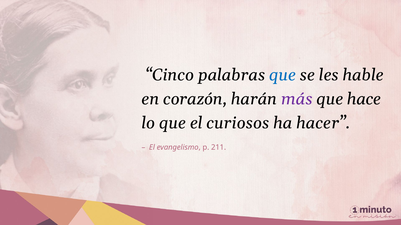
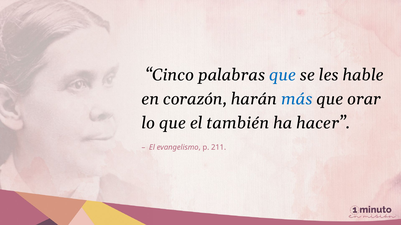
más colour: purple -> blue (297, 99)
hace: hace -> orar (364, 99)
curiosos: curiosos -> también (238, 123)
